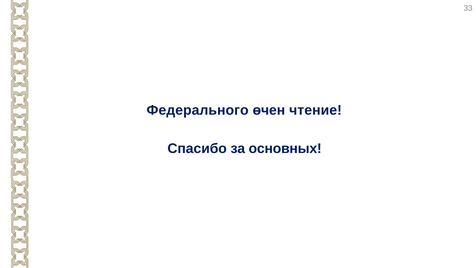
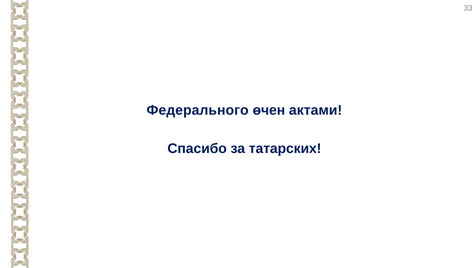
чтение: чтение -> актами (316, 110)
основных: основных -> татарских (285, 148)
